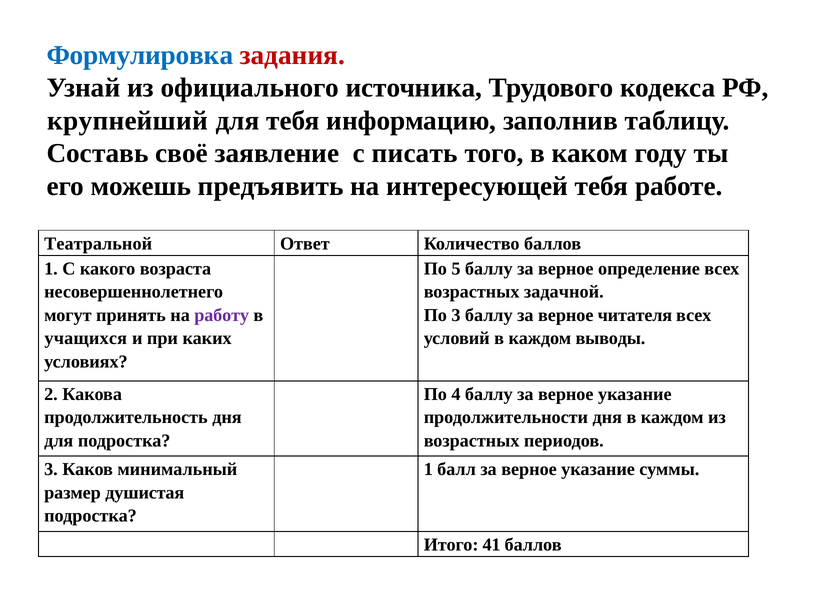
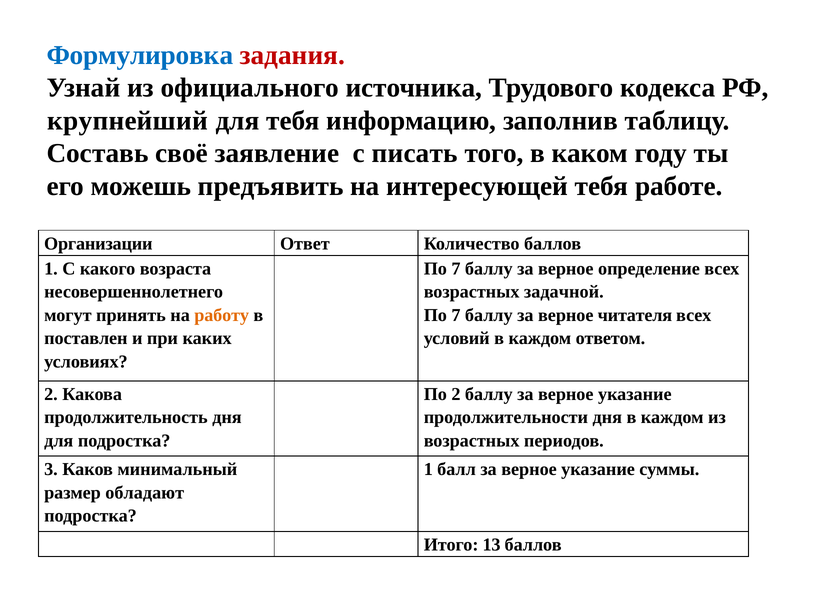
Театральной: Театральной -> Организации (98, 244)
5: 5 -> 7 (456, 269)
работу colour: purple -> orange (222, 315)
3: 3 -> 7 (456, 315)
учащихся: учащихся -> поставлен (86, 338)
выводы: выводы -> ответом (610, 338)
По 4: 4 -> 2 (456, 394)
душистая: душистая -> обладают (145, 493)
41: 41 -> 13 (492, 545)
